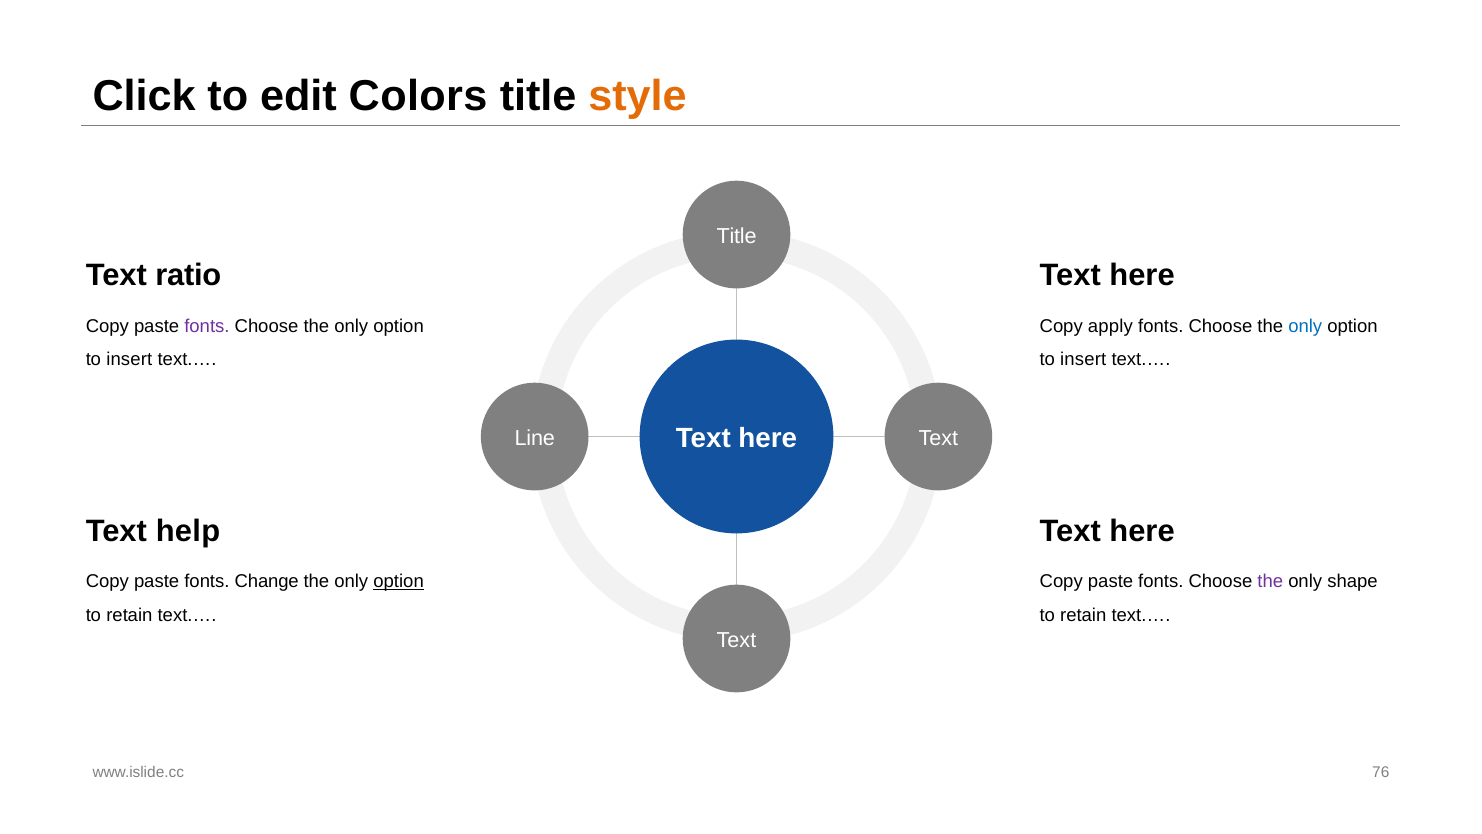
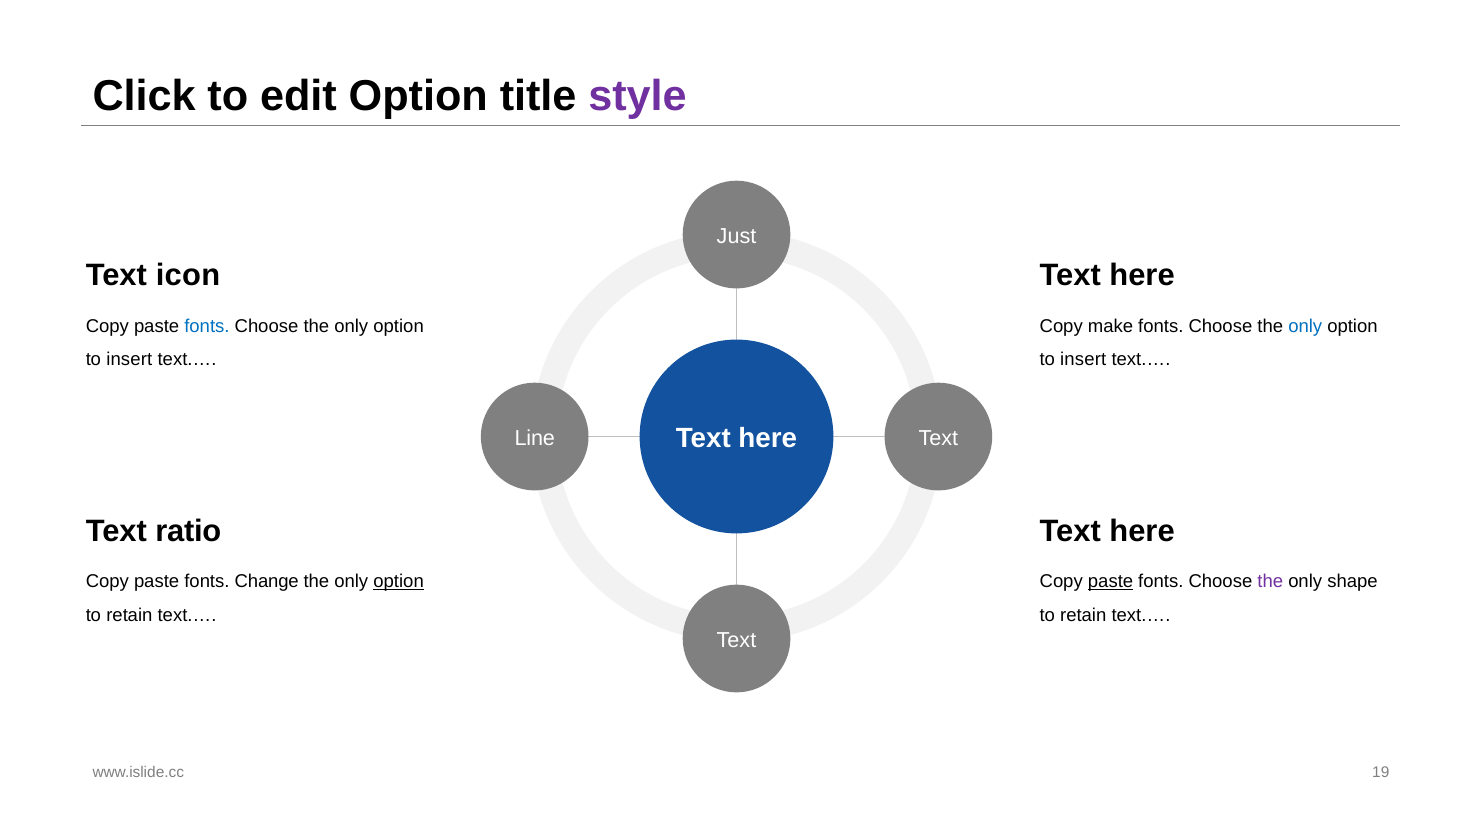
edit Colors: Colors -> Option (418, 96)
style colour: orange -> purple (637, 96)
Title: Title -> Just (737, 236)
ratio: ratio -> icon (188, 275)
fonts colour: purple -> blue (207, 326)
apply: apply -> make (1111, 326)
help: help -> ratio (188, 531)
paste underline: none -> present (1111, 581)
76: 76 -> 19 (1381, 772)
